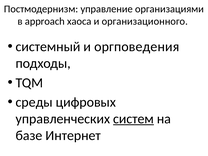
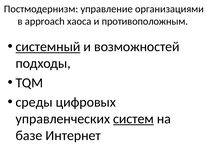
организационного: организационного -> противоположным (145, 21)
системный underline: none -> present (48, 47)
оргповедения: оргповедения -> возможностей (137, 47)
